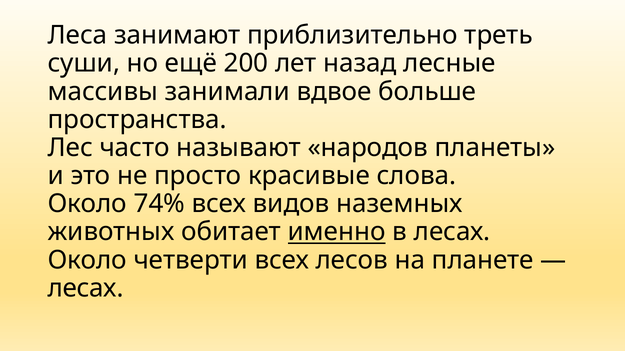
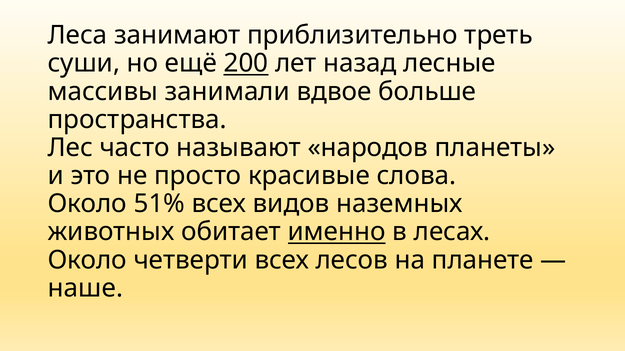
200 underline: none -> present (246, 64)
74%: 74% -> 51% (159, 204)
лесах: лесах -> наше (85, 289)
